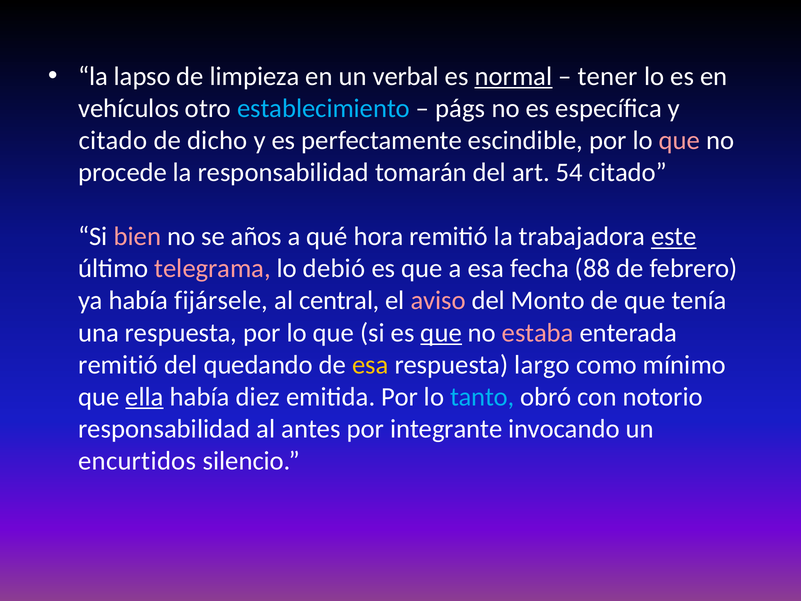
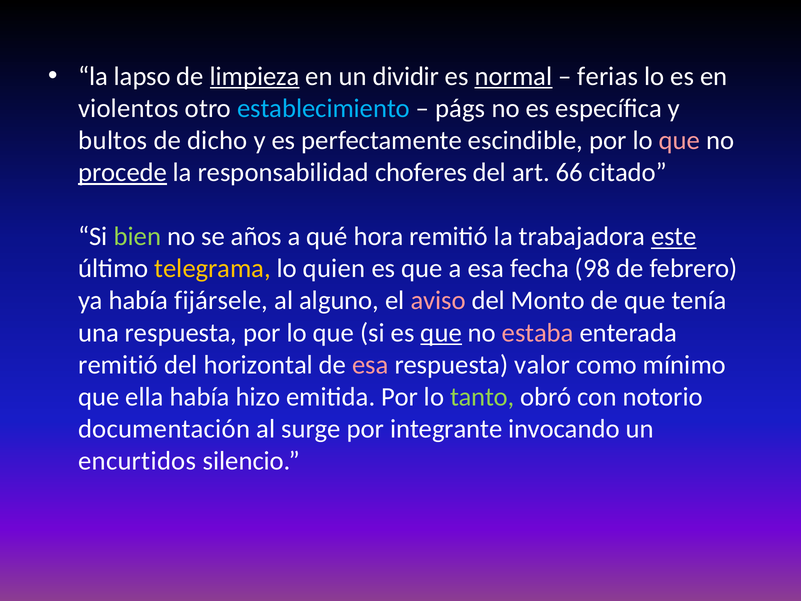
limpieza underline: none -> present (255, 76)
verbal: verbal -> dividir (406, 76)
tener: tener -> ferias (608, 76)
vehículos: vehículos -> violentos (128, 108)
citado: citado -> bultos (113, 140)
procede underline: none -> present (123, 172)
tomarán: tomarán -> choferes (421, 172)
54: 54 -> 66 (569, 172)
bien colour: pink -> light green (137, 236)
telegrama colour: pink -> yellow (213, 269)
debió: debió -> quien (334, 269)
88: 88 -> 98 (593, 269)
central: central -> alguno (339, 301)
quedando: quedando -> horizontal (258, 365)
esa colour: yellow -> pink (370, 365)
largo: largo -> valor (542, 365)
ella underline: present -> none (145, 397)
diez: diez -> hizo (258, 397)
tanto colour: light blue -> light green (482, 397)
responsabilidad: responsabilidad -> documentación (164, 429)
antes: antes -> surge (311, 429)
